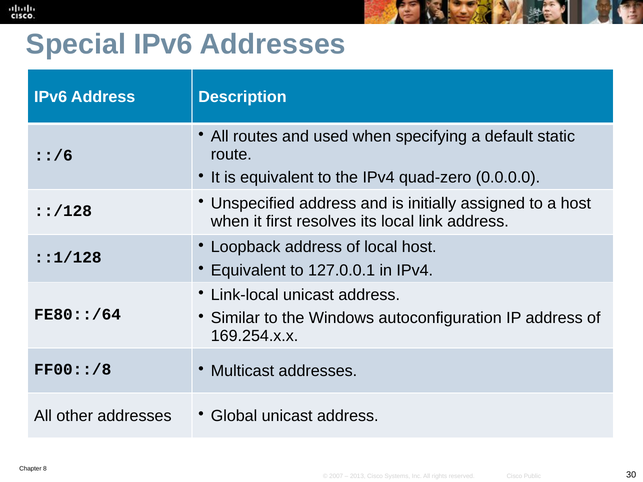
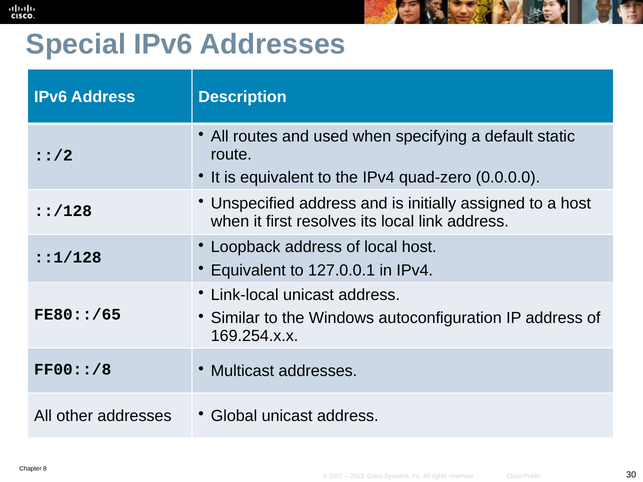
::/6: ::/6 -> ::/2 (53, 156)
FE80::/64: FE80::/64 -> FE80::/65 (78, 314)
